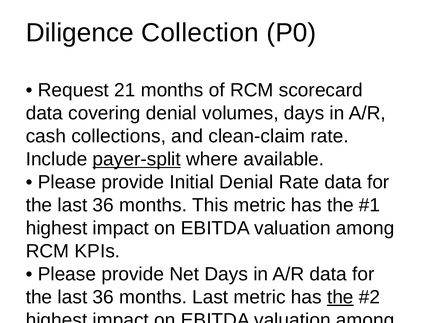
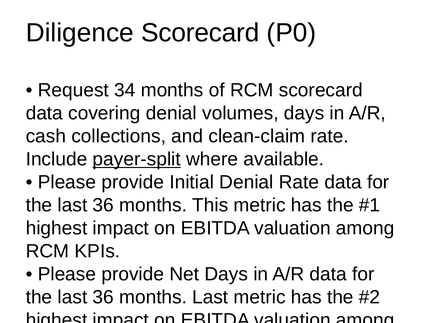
Diligence Collection: Collection -> Scorecard (200, 33)
21: 21 -> 34 (125, 90)
the underline: present -> none (340, 297)
